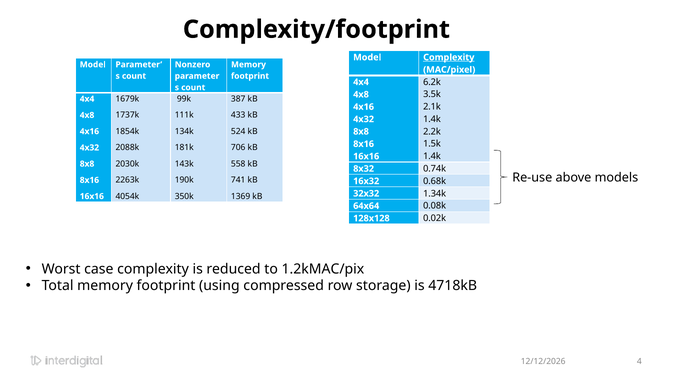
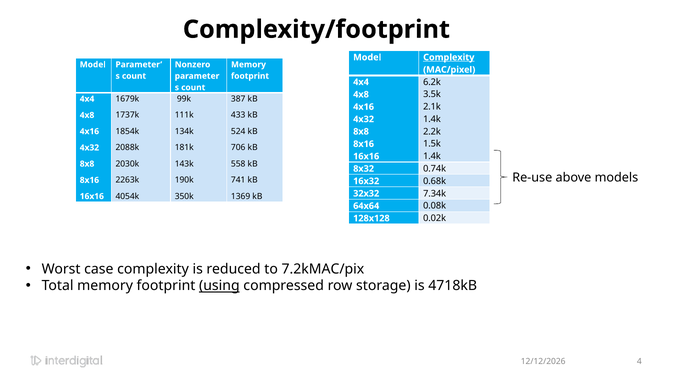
1.34k: 1.34k -> 7.34k (435, 194)
1.2kMAC/pix: 1.2kMAC/pix -> 7.2kMAC/pix (323, 269)
using underline: none -> present (219, 286)
